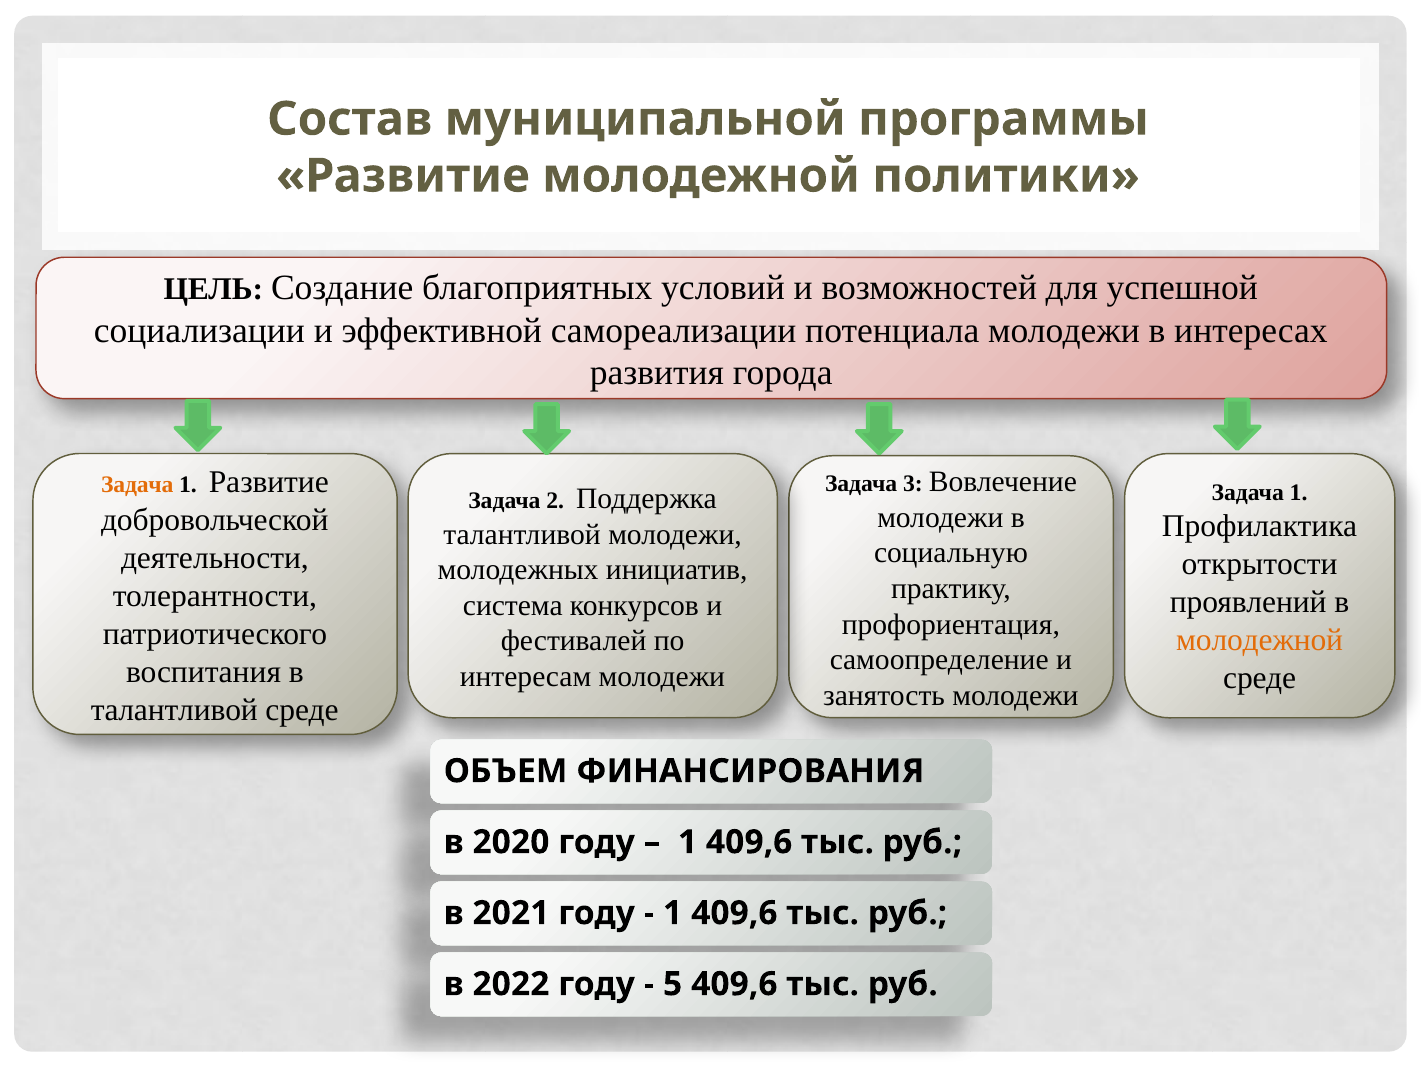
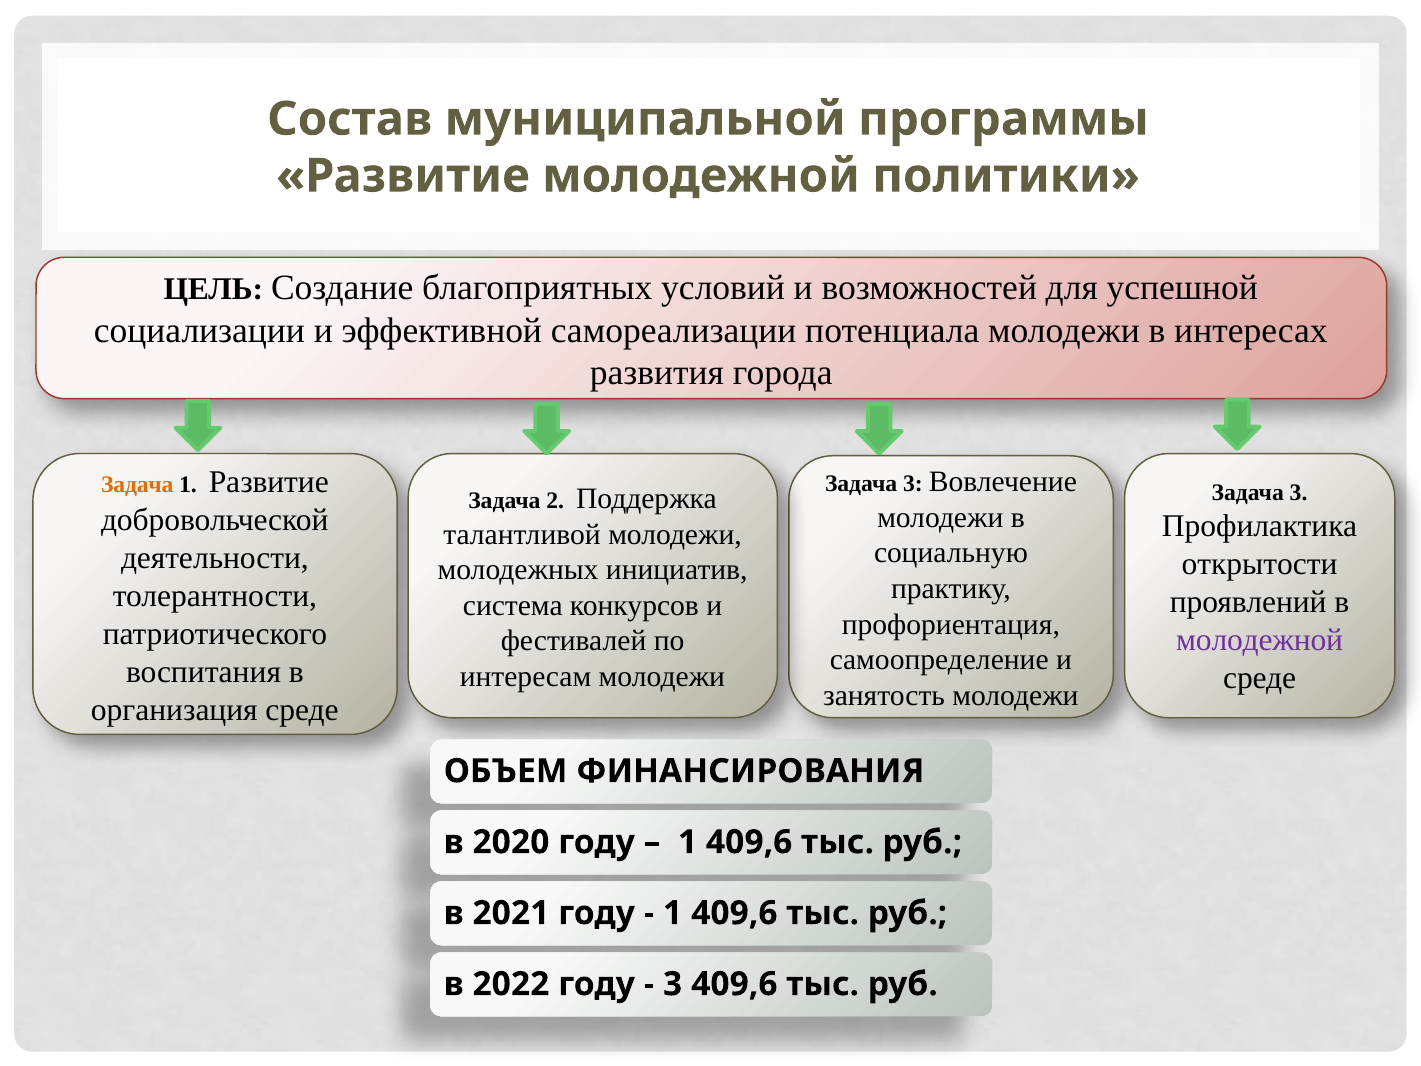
1: 1 -> 3 (1299, 492)
молодежной colour: orange -> purple (1260, 640)
талантливой: талантливой -> организация (174, 710)
5: 5 -> 3 (673, 984)
